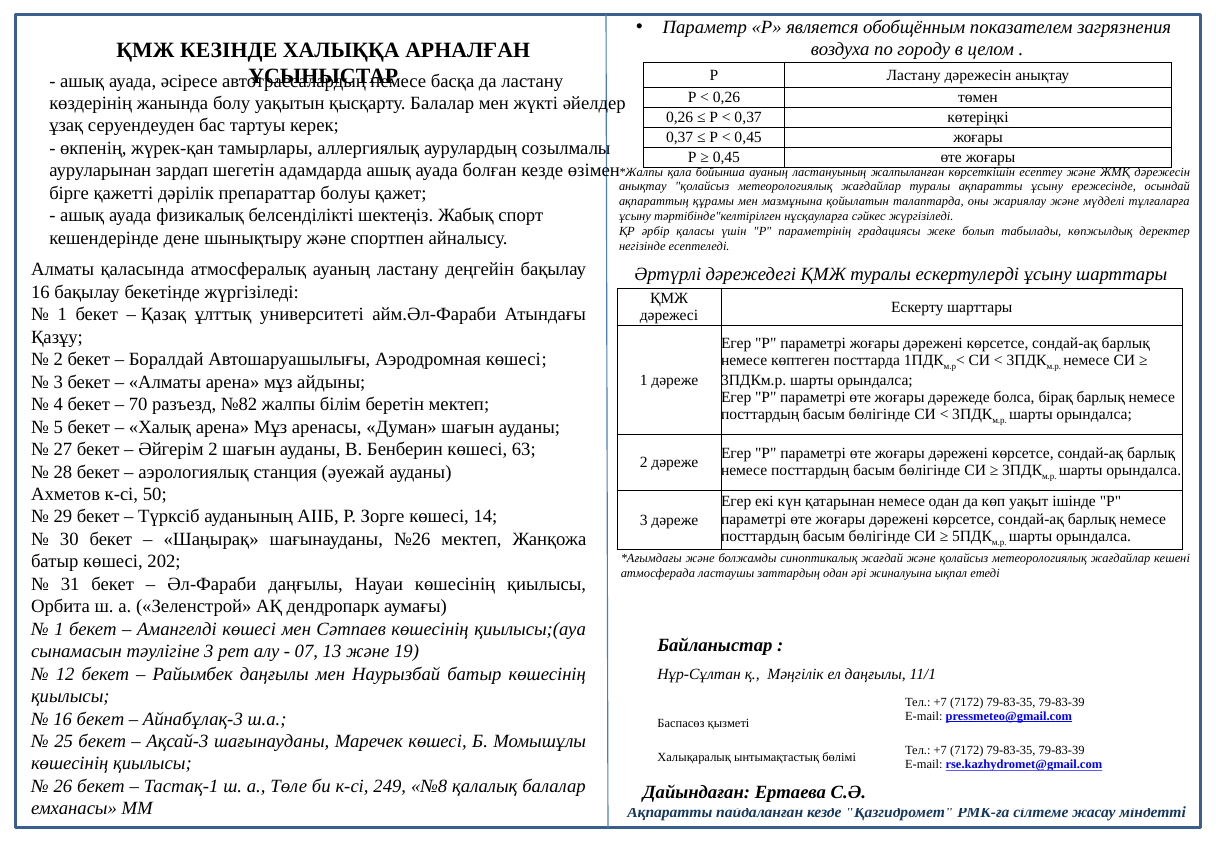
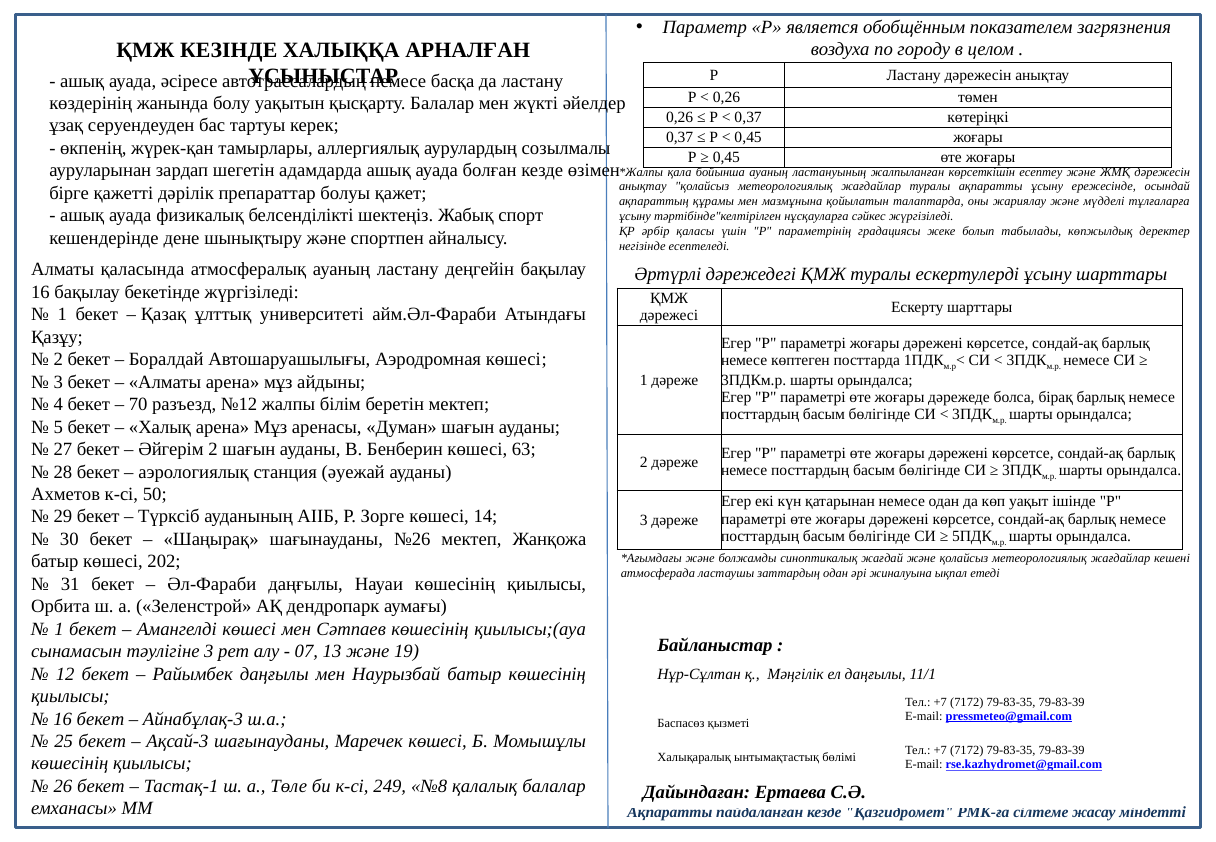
№82: №82 -> №12 (239, 404)
